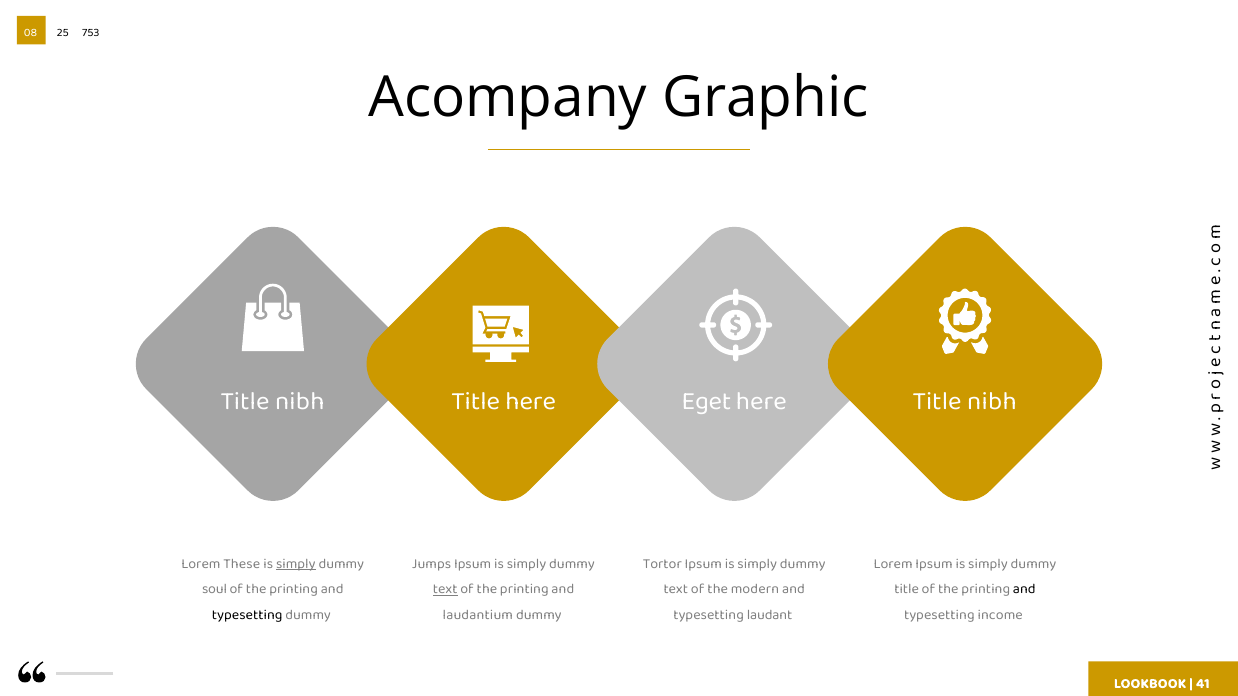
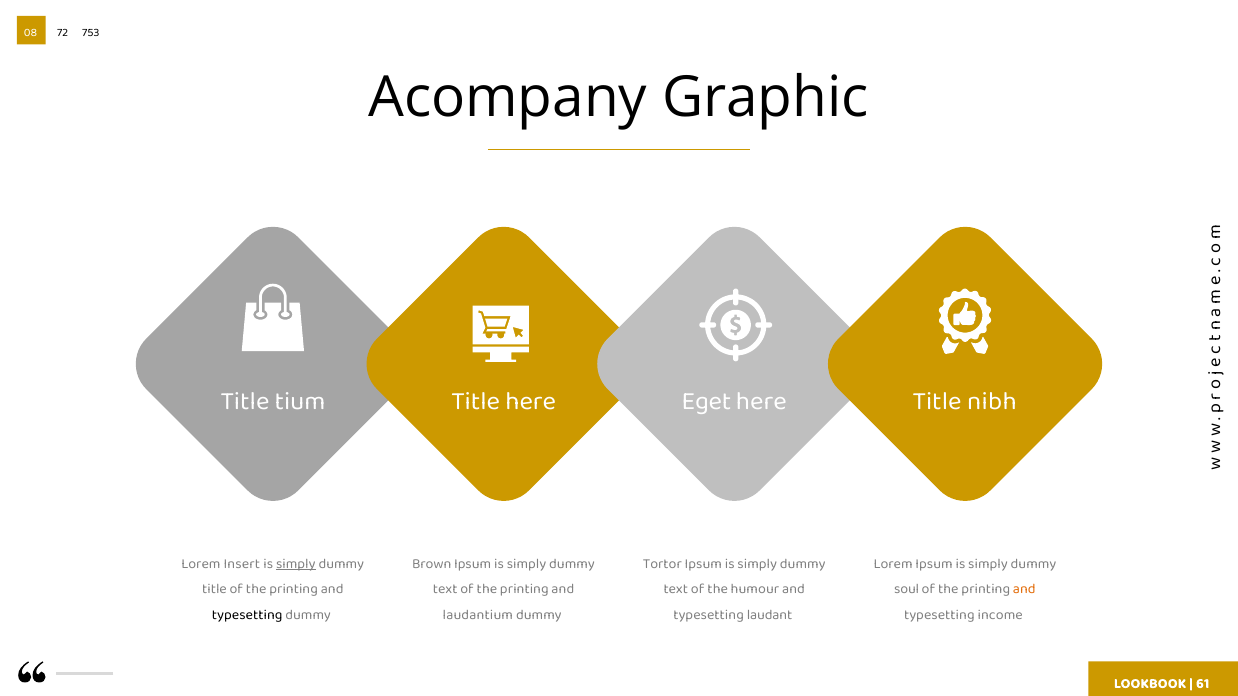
25: 25 -> 72 (63, 33)
nibh: nibh -> tium (300, 402)
These: These -> Insert (242, 564)
Jumps: Jumps -> Brown (432, 564)
soul: soul -> title (215, 589)
text underline: present -> none (445, 589)
modern: modern -> humour (755, 589)
title: title -> soul (907, 589)
and colour: black -> orange (1024, 589)
41: 41 -> 61 (1203, 684)
